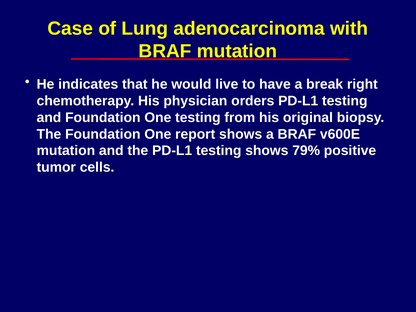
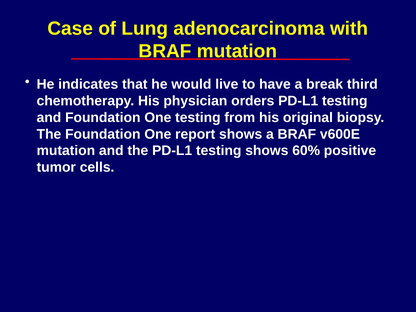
right: right -> third (362, 84)
79%: 79% -> 60% (306, 151)
